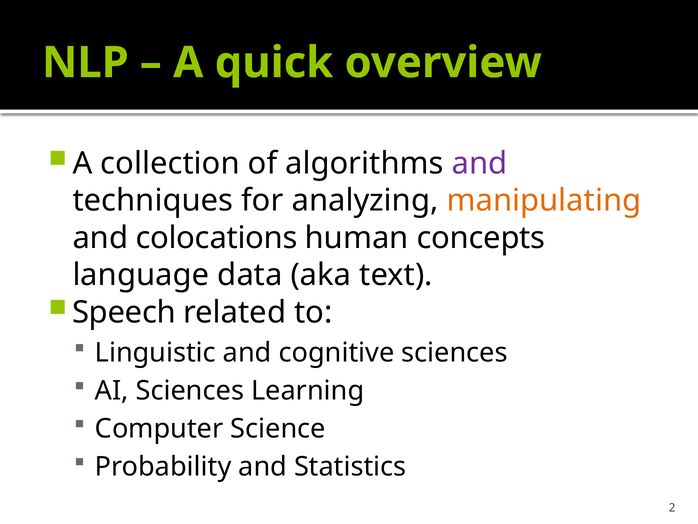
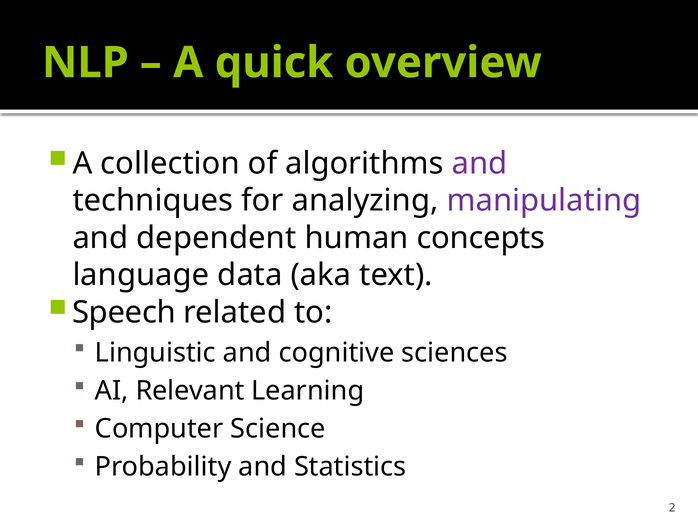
manipulating colour: orange -> purple (544, 201)
colocations: colocations -> dependent (216, 238)
AI Sciences: Sciences -> Relevant (190, 390)
